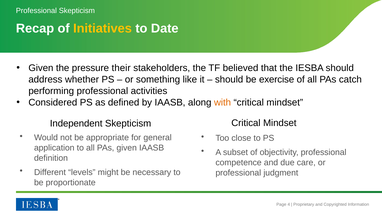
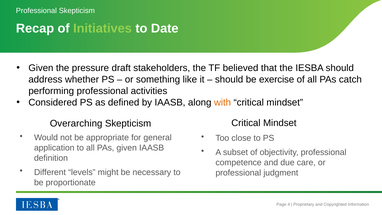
Initiatives colour: yellow -> light green (103, 28)
their: their -> draft (121, 68)
Independent: Independent -> Overarching (76, 123)
